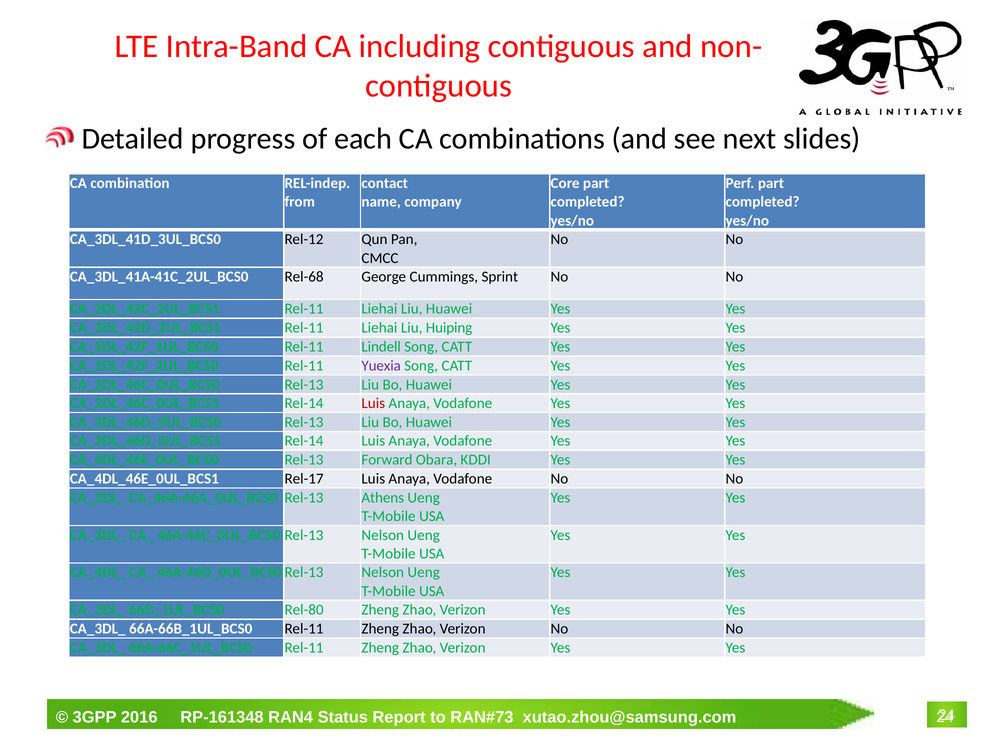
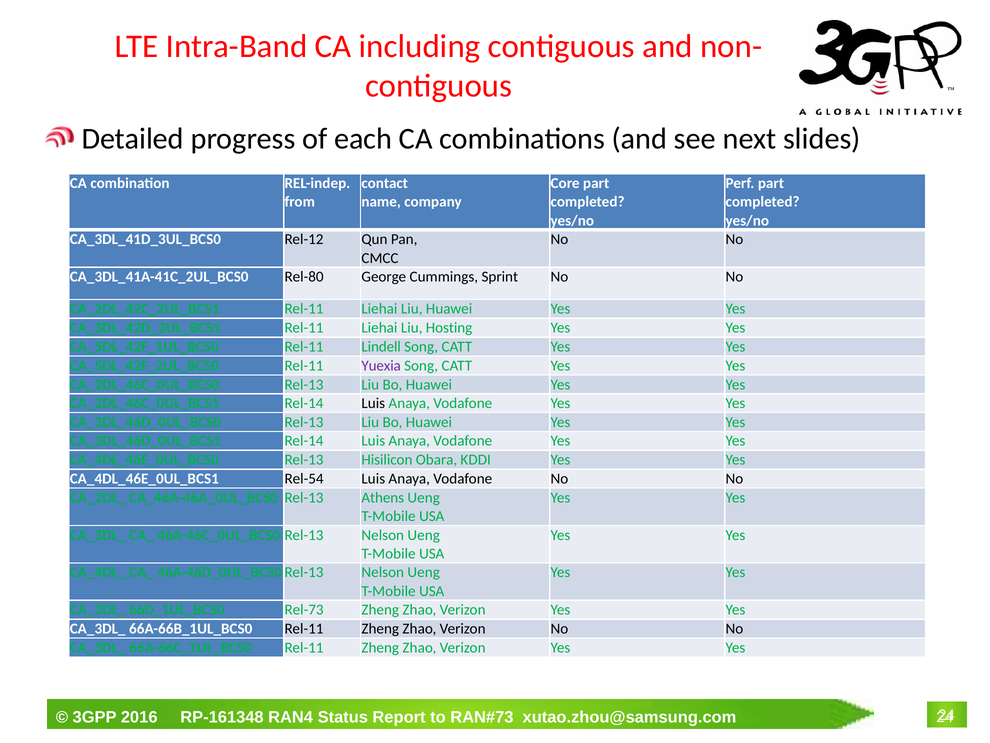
Rel-68: Rel-68 -> Rel-80 (304, 277)
Huiping: Huiping -> Hosting (449, 328)
Luis colour: red -> black (373, 403)
Forward: Forward -> Hisilicon (387, 460)
Rel-17: Rel-17 -> Rel-54 (304, 478)
Rel-80: Rel-80 -> Rel-73 (304, 609)
